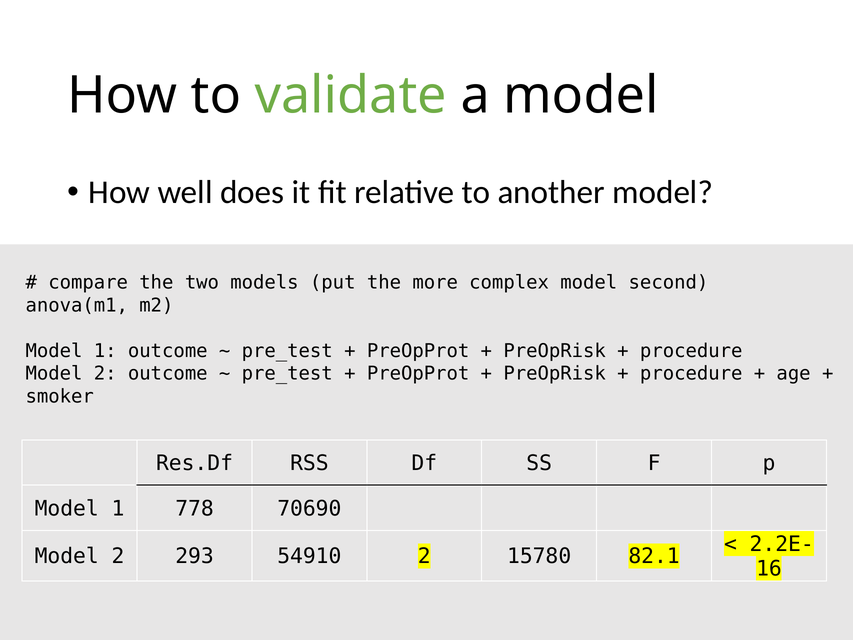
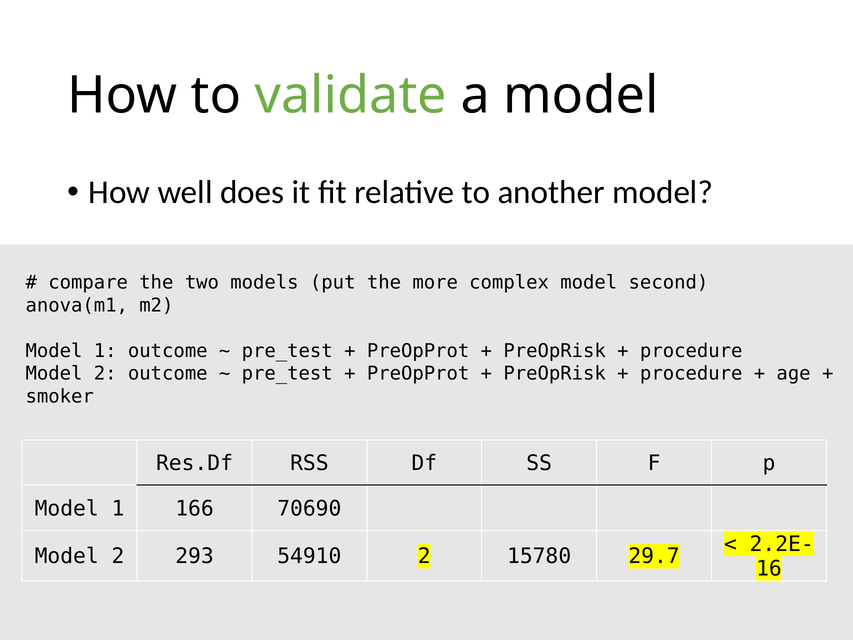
778: 778 -> 166 (195, 508)
82.1: 82.1 -> 29.7 (654, 556)
